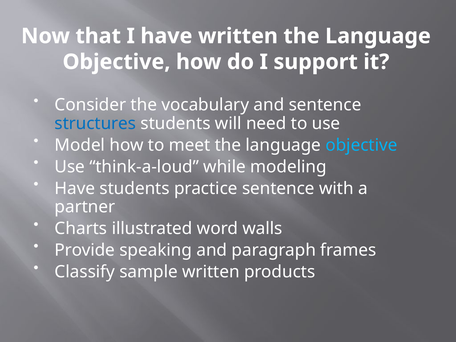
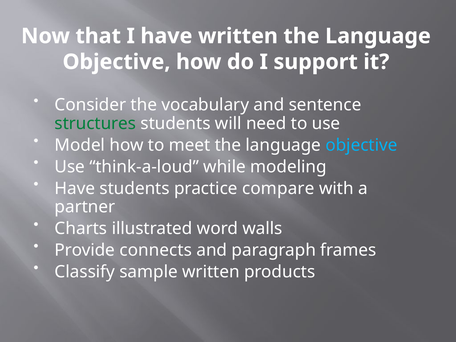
structures colour: blue -> green (95, 123)
practice sentence: sentence -> compare (278, 188)
speaking: speaking -> connects (156, 250)
